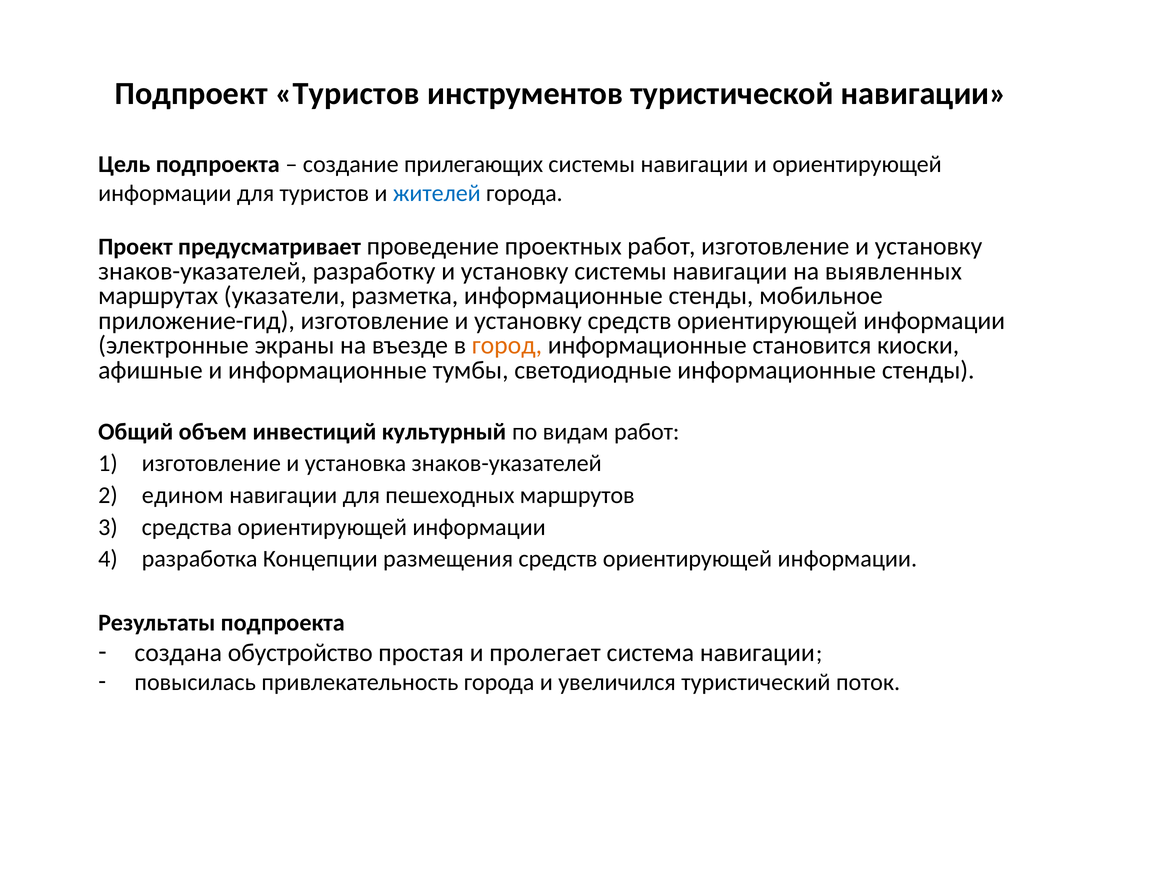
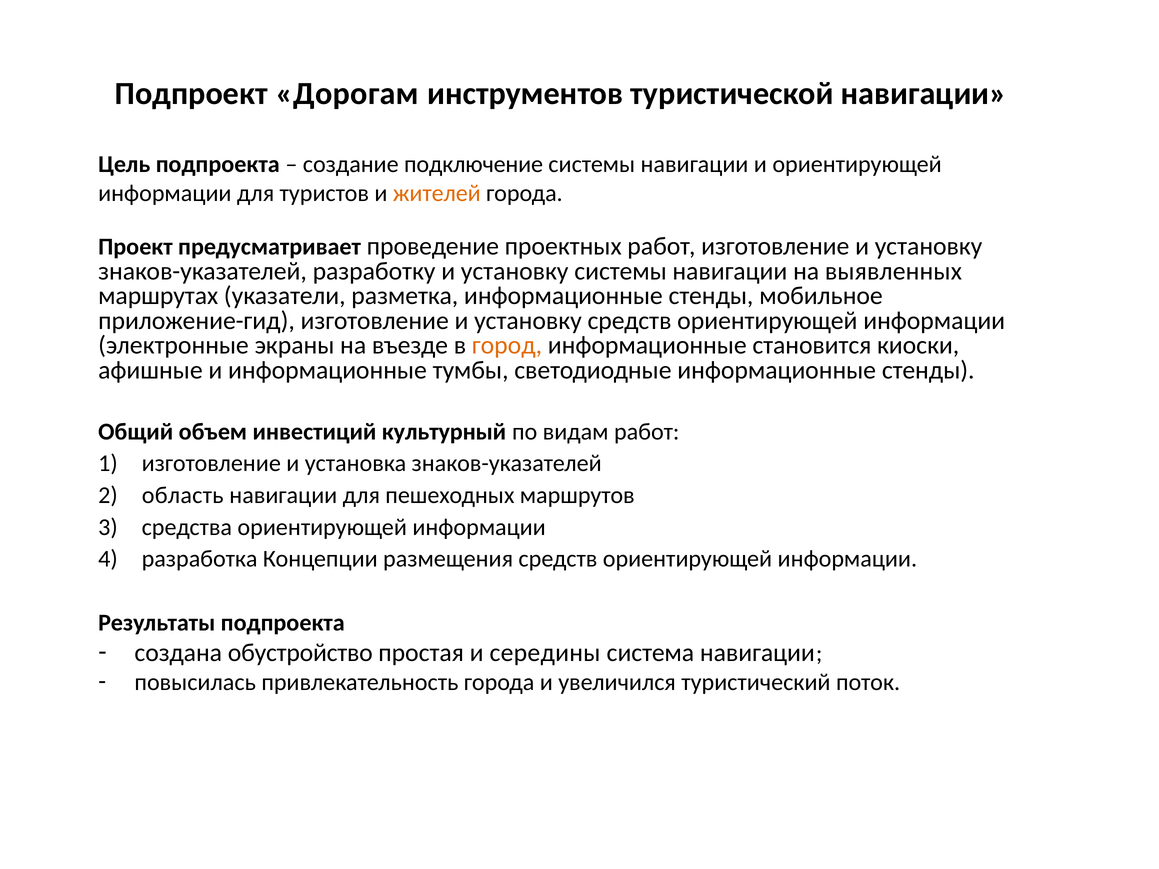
Подпроект Туристов: Туристов -> Дорогам (347, 93)
прилегающих: прилегающих -> подключение (474, 165)
жителей colour: blue -> orange (437, 193)
едином: едином -> область (183, 495)
пролегает: пролегает -> середины (545, 653)
